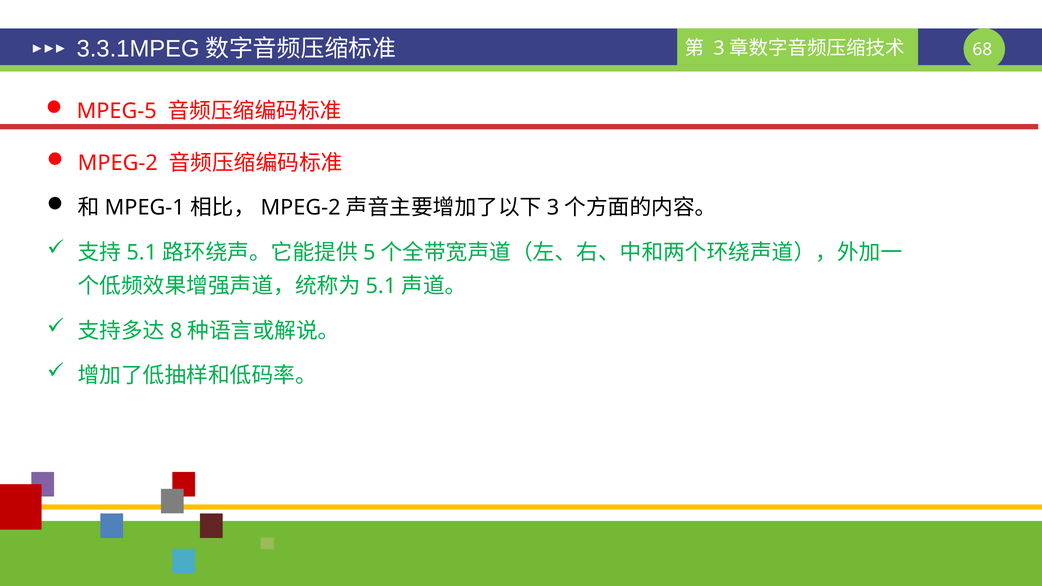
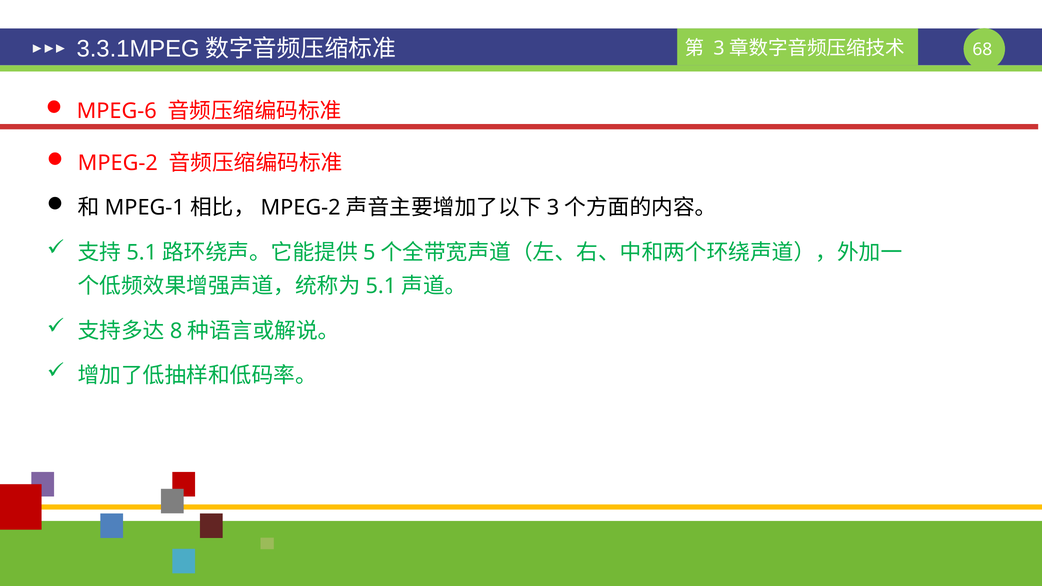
MPEG-5: MPEG-5 -> MPEG-6 (117, 111)
